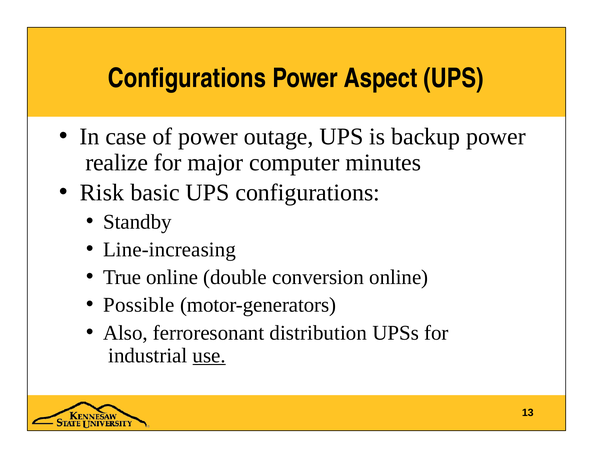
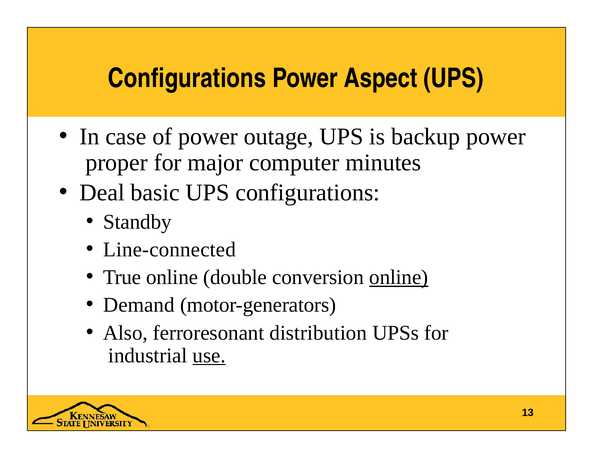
realize: realize -> proper (117, 163)
Risk: Risk -> Deal (102, 193)
Line-increasing: Line-increasing -> Line-connected (169, 250)
online underline: none -> present (399, 277)
Possible: Possible -> Demand (139, 305)
